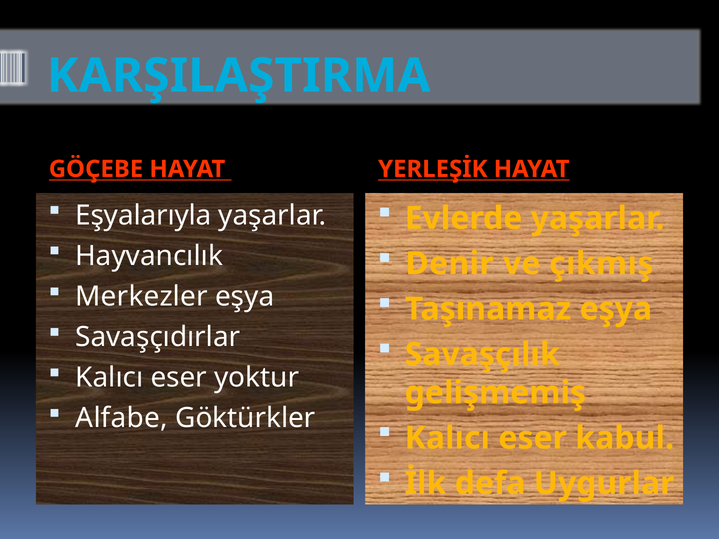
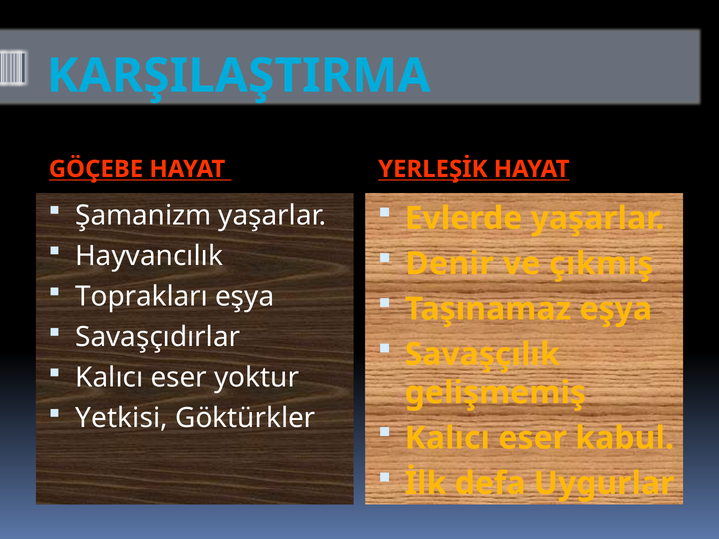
Eşyalarıyla: Eşyalarıyla -> Şamanizm (143, 216)
Merkezler: Merkezler -> Toprakları (142, 297)
Alfabe: Alfabe -> Yetkisi (122, 418)
